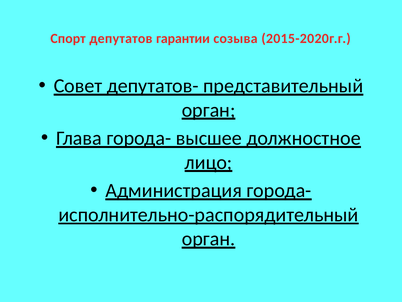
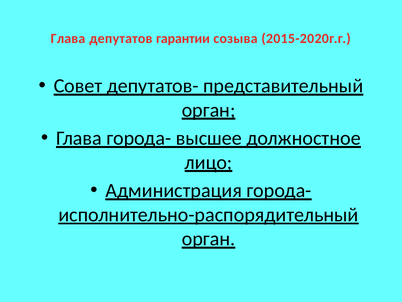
Спорт: Спорт -> Глава (68, 38)
